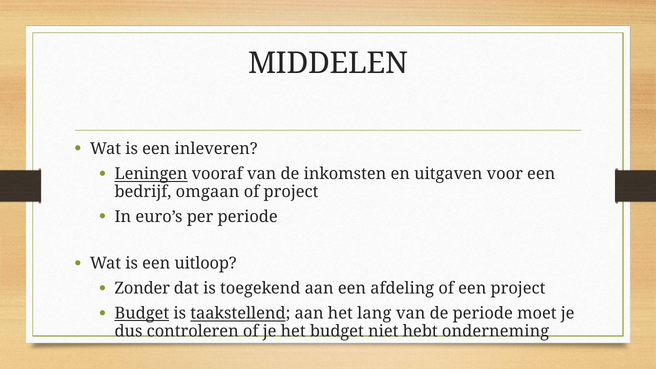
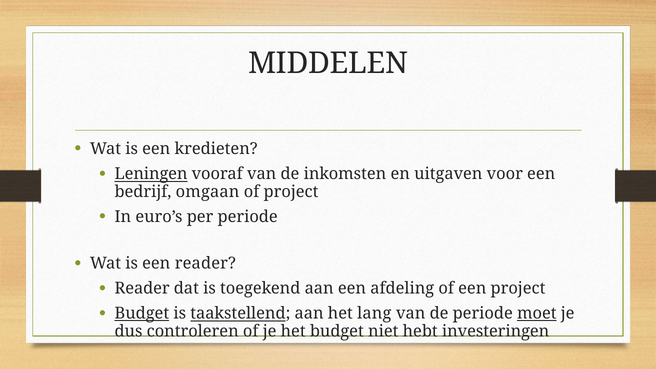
inleveren: inleveren -> kredieten (216, 149)
een uitloop: uitloop -> reader (205, 263)
Zonder: Zonder -> Reader (142, 288)
moet underline: none -> present (537, 314)
onderneming: onderneming -> investeringen (496, 331)
